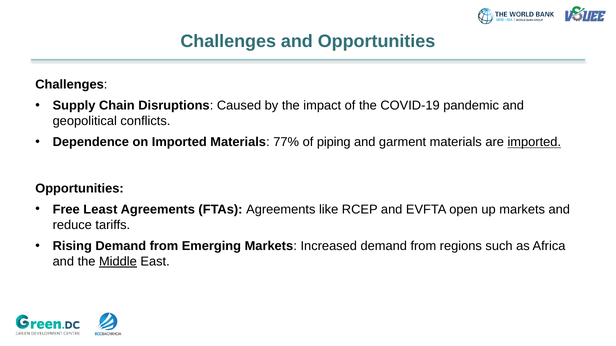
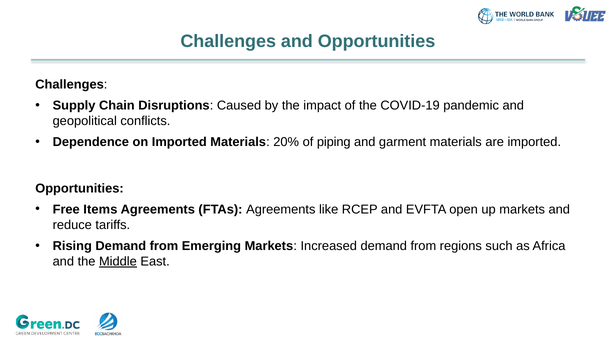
77%: 77% -> 20% (286, 142)
imported underline: present -> none (534, 142)
Least: Least -> Items (100, 210)
